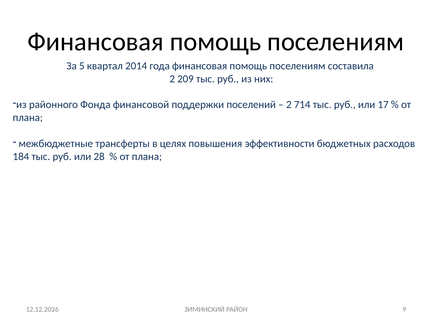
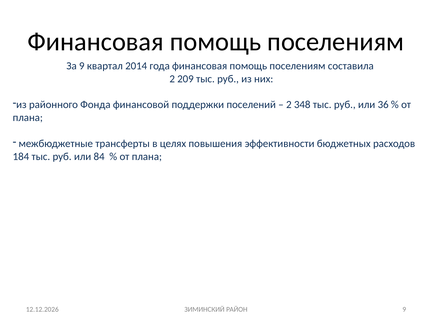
За 5: 5 -> 9 (82, 66)
714: 714 -> 348 (302, 105)
17: 17 -> 36 (383, 105)
28: 28 -> 84 (99, 157)
